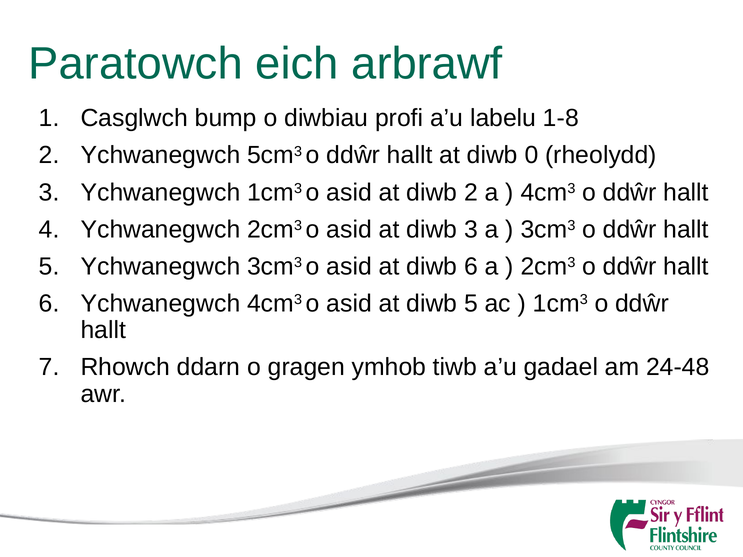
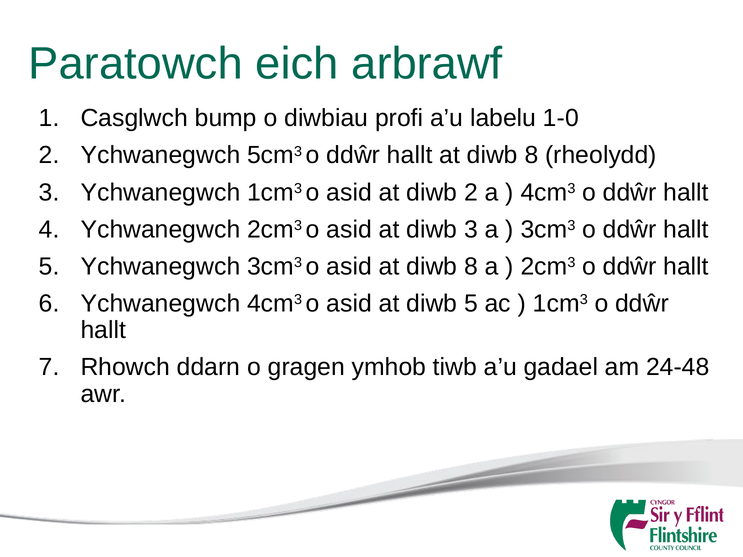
1-8: 1-8 -> 1-0 (561, 118)
hallt at diwb 0: 0 -> 8 (531, 155)
asid at diwb 6: 6 -> 8 (471, 267)
